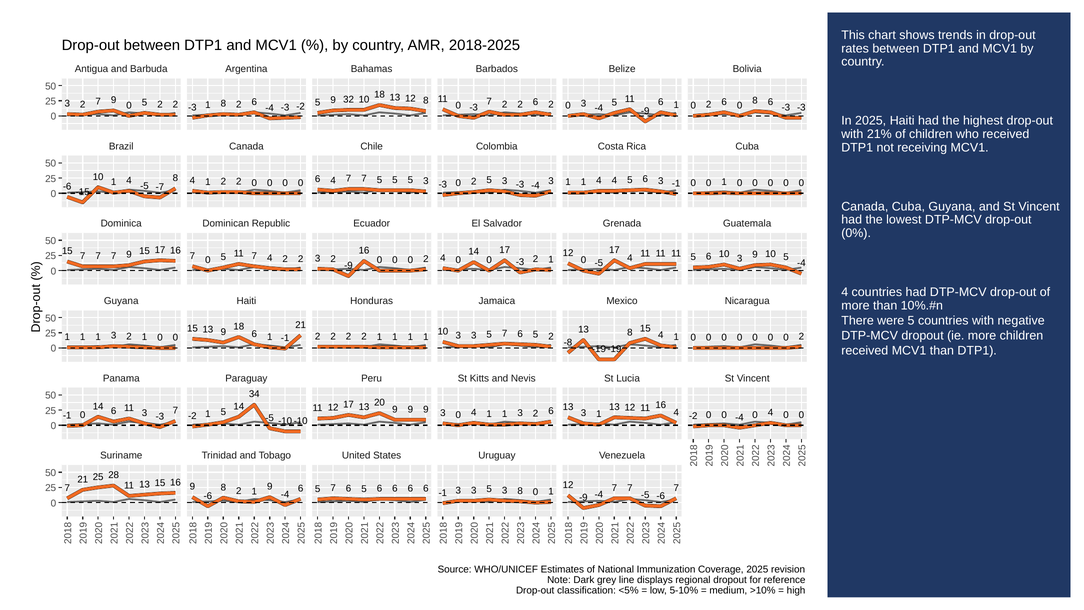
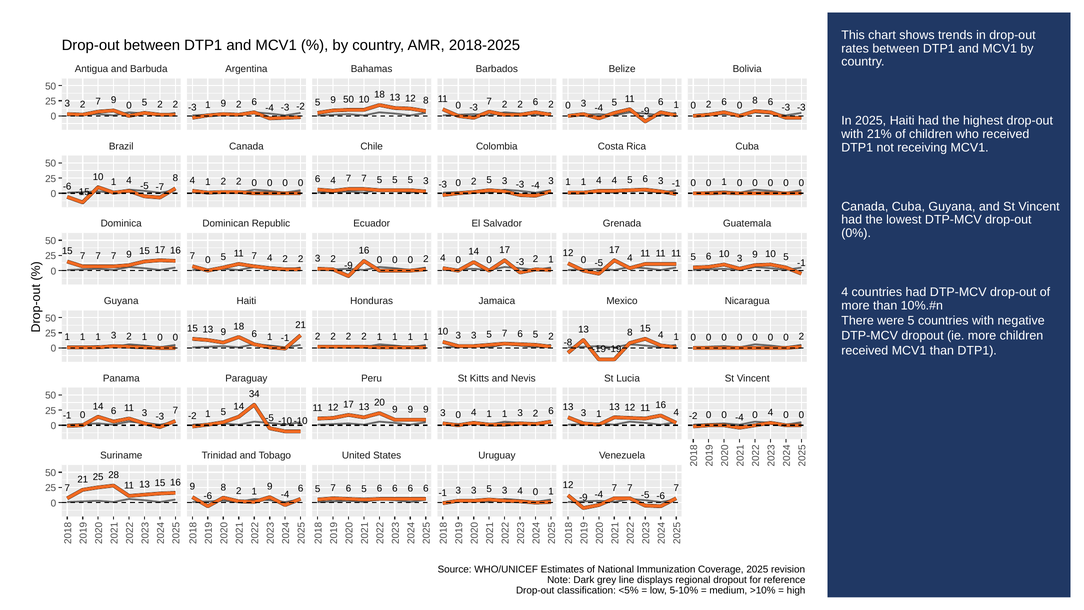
9 32: 32 -> 50 (349, 99)
-3 1 8: 8 -> 9 (223, 104)
-4: -4 -> -1 (801, 263)
5 3 8: 8 -> 4 (520, 491)
